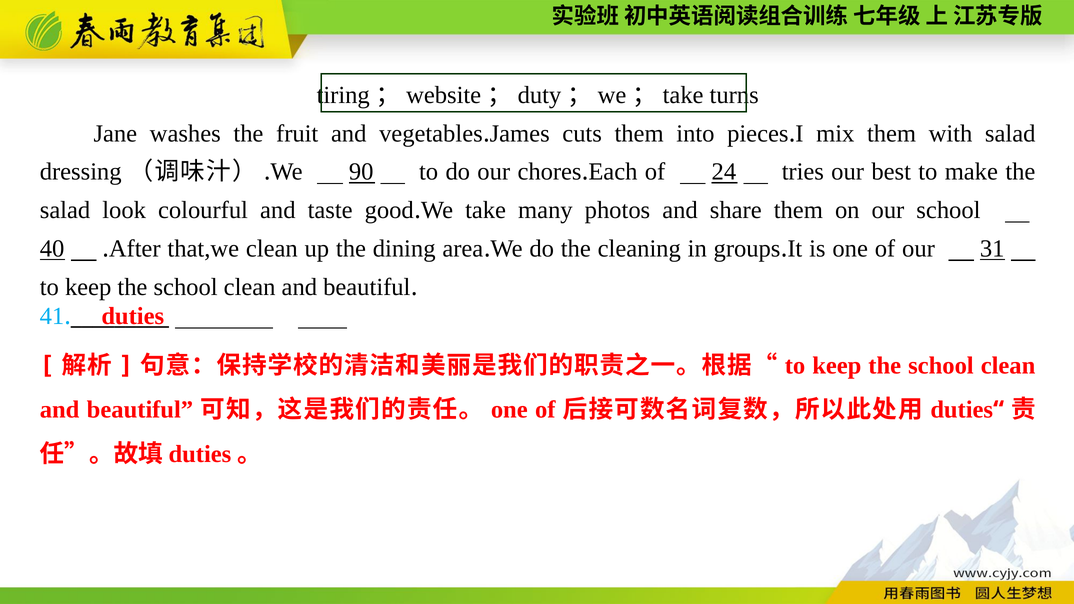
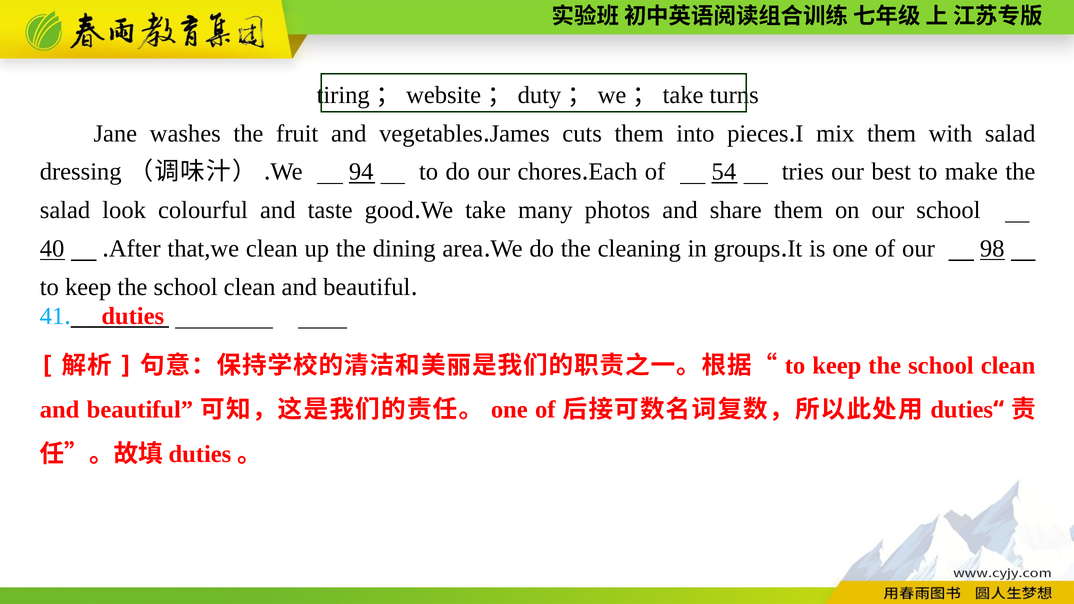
90: 90 -> 94 (361, 172)
24: 24 -> 54 (724, 172)
31: 31 -> 98 (992, 249)
